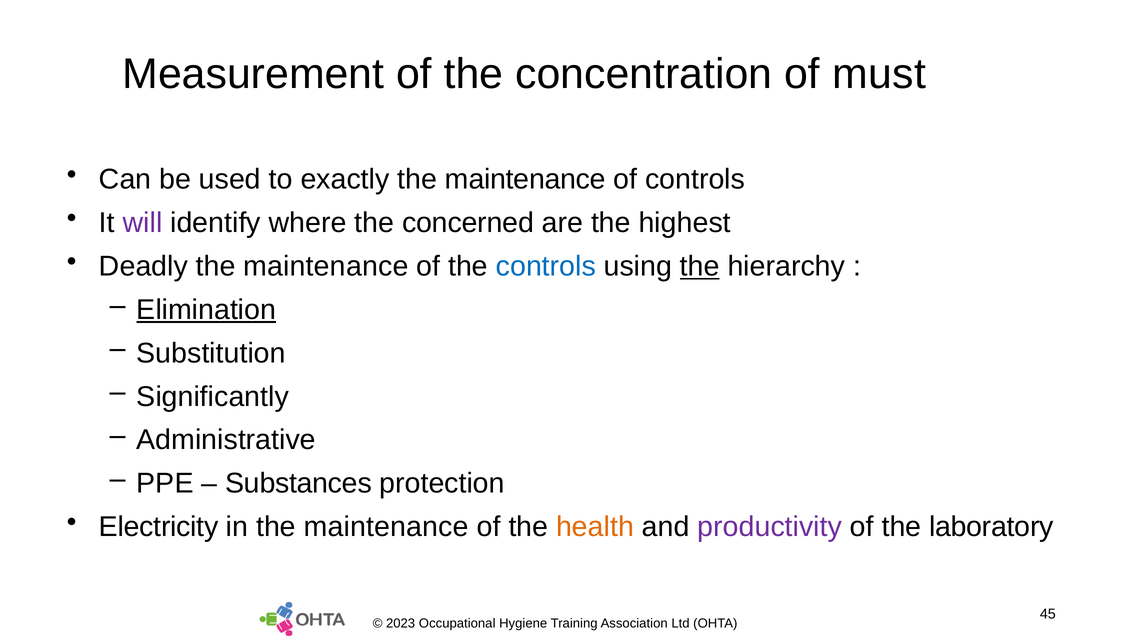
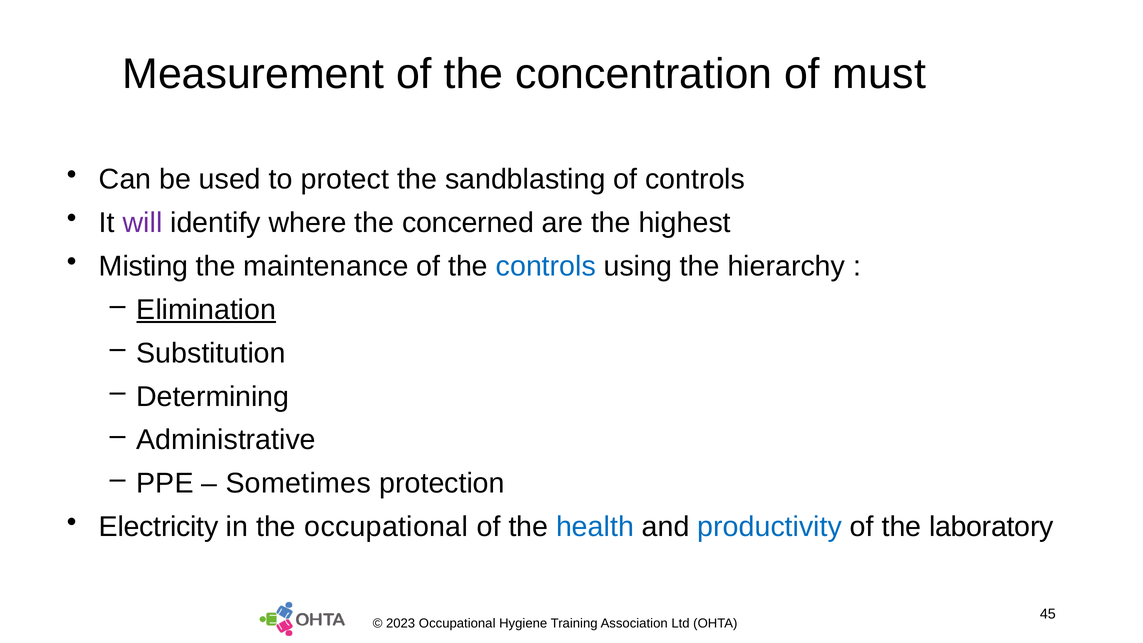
exactly: exactly -> protect (345, 180)
maintenance: maintenance -> sandblasting (525, 180)
Deadly: Deadly -> Misting (144, 266)
the underline: present -> none (700, 266)
Significantly: Significantly -> Determining (213, 397)
Substances: Substances -> Sometimes (298, 483)
in the maintenance: maintenance -> occupational (386, 527)
health colour: orange -> blue (595, 527)
productivity colour: purple -> blue (770, 527)
